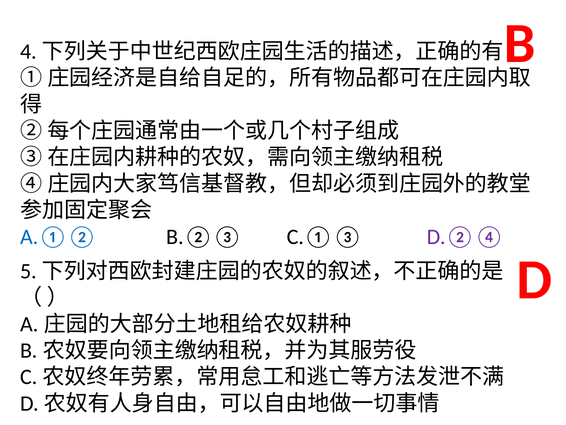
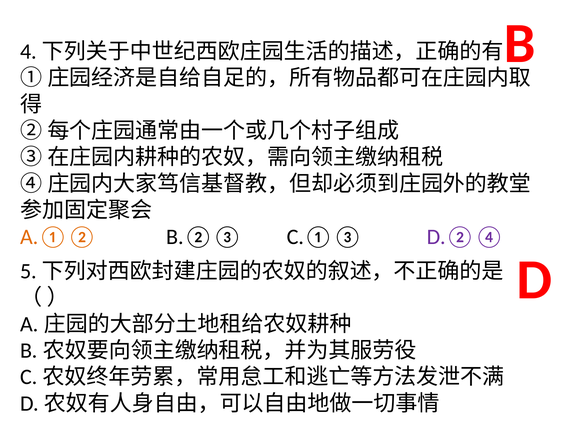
A.①② colour: blue -> orange (58, 236)
